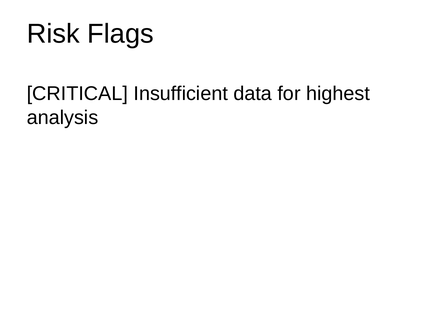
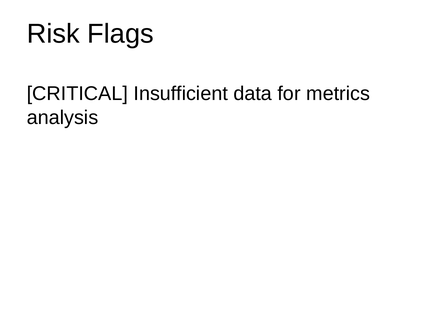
highest: highest -> metrics (338, 94)
